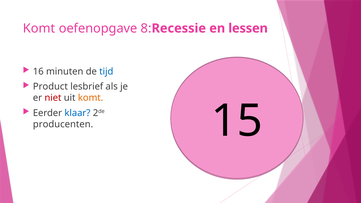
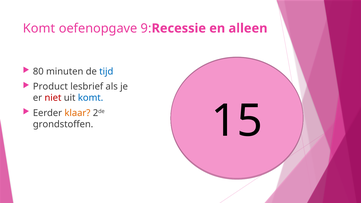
8: 8 -> 9 (146, 28)
lessen: lessen -> alleen (248, 28)
16: 16 -> 80 (38, 72)
komt colour: orange -> blue (91, 98)
klaar colour: blue -> orange (77, 113)
producenten: producenten -> grondstoffen (63, 124)
